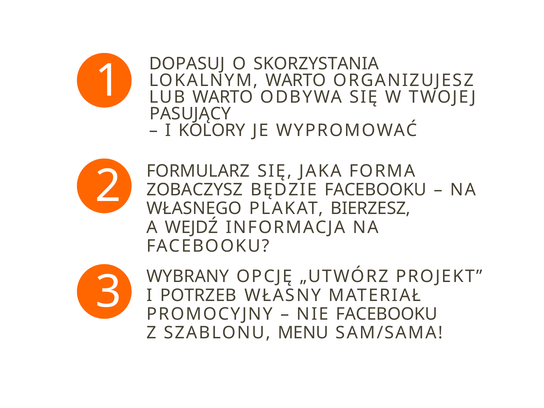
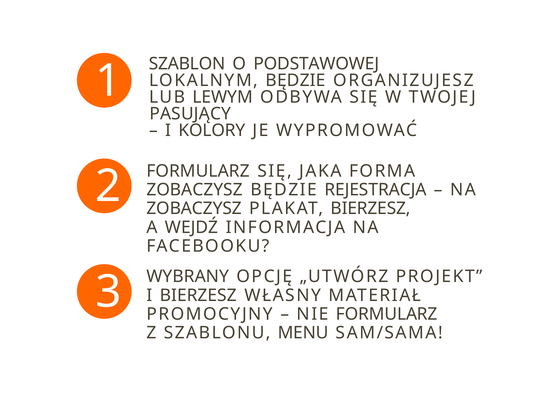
DOPASUJ: DOPASUJ -> SZABLON (187, 64)
SKORZYSTANIA: SKORZYSTANIA -> PODSTAWOWEJ (316, 64)
LOKALNYM WARTO: WARTO -> BĘDZIE (296, 80)
LUB WARTO: WARTO -> LEWYM (223, 97)
BĘDZIE FACEBOOKU: FACEBOOKU -> REJESTRACJA (375, 190)
WŁASNEGO: WŁASNEGO -> ZOBACZYSZ (194, 209)
I POTRZEB: POTRZEB -> BIERZESZ (198, 295)
NIE FACEBOOKU: FACEBOOKU -> FORMULARZ (387, 314)
